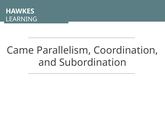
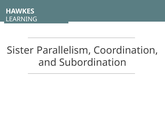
Came: Came -> Sister (20, 50)
